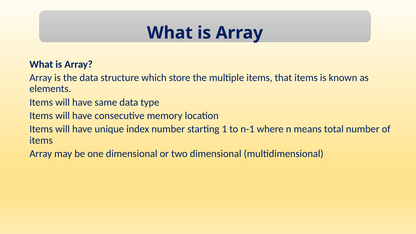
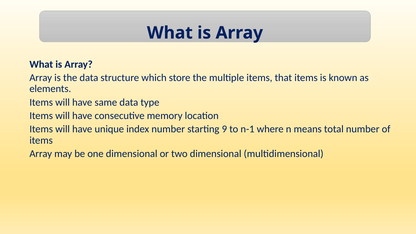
1: 1 -> 9 (224, 129)
